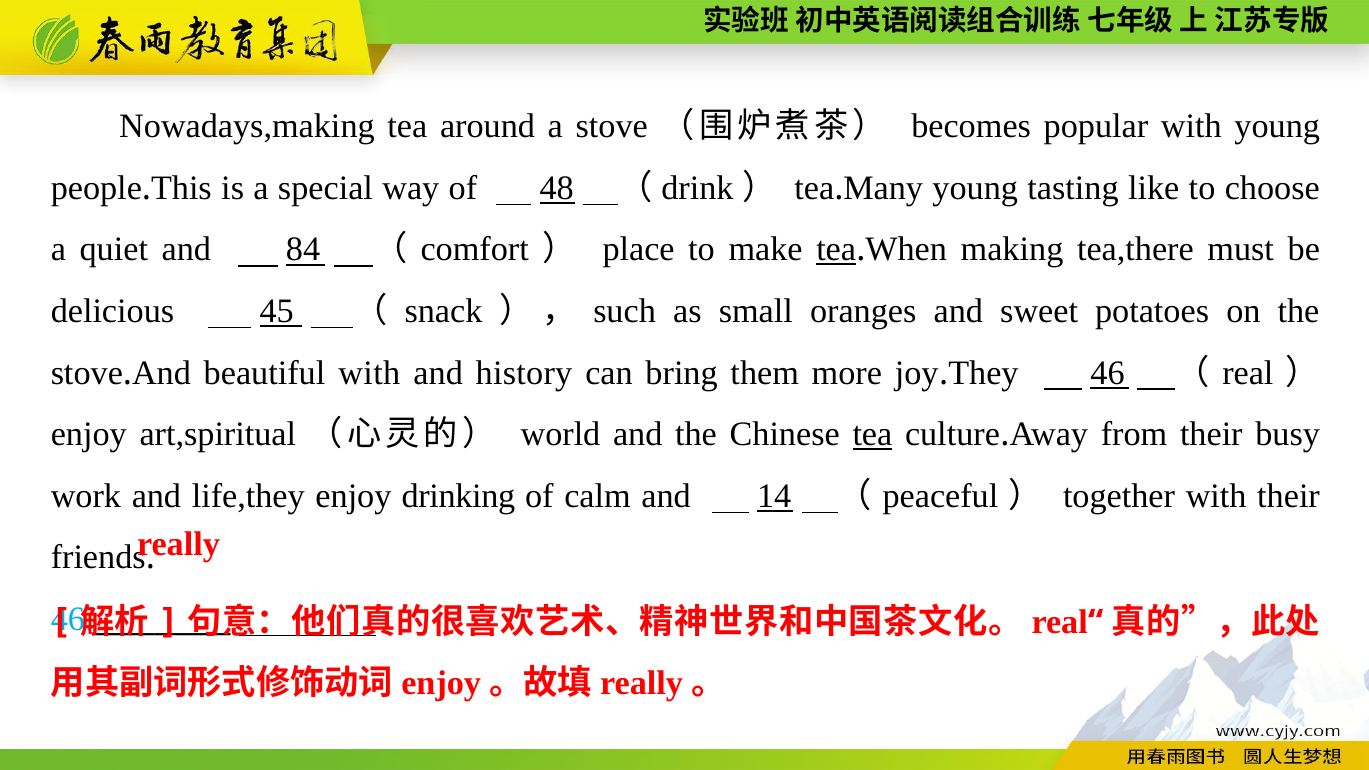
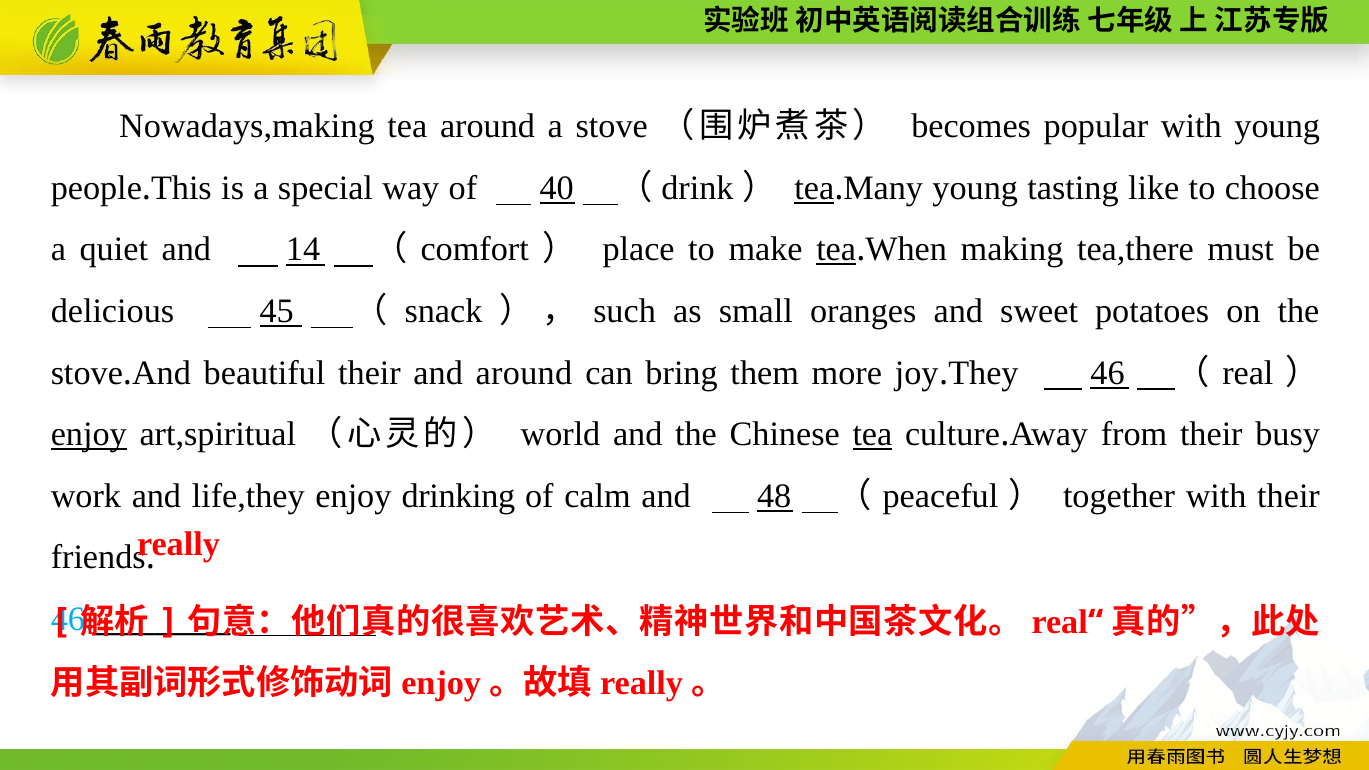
48: 48 -> 40 (557, 188)
tea underline: none -> present (814, 188)
84: 84 -> 14 (303, 250)
beautiful with: with -> their (369, 373)
and history: history -> around (524, 373)
enjoy underline: none -> present (89, 434)
14: 14 -> 48 (774, 496)
